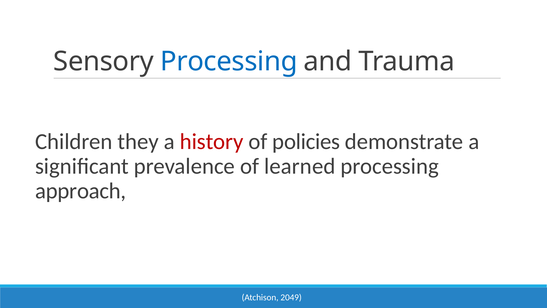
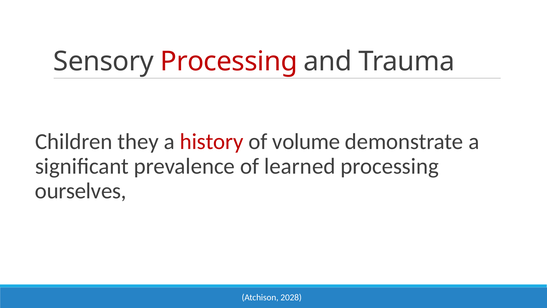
Processing colour: blue -> red (229, 61)
policies: policies -> volume (306, 142)
approach: approach -> ourselves (81, 191)
2049: 2049 -> 2028 (291, 297)
